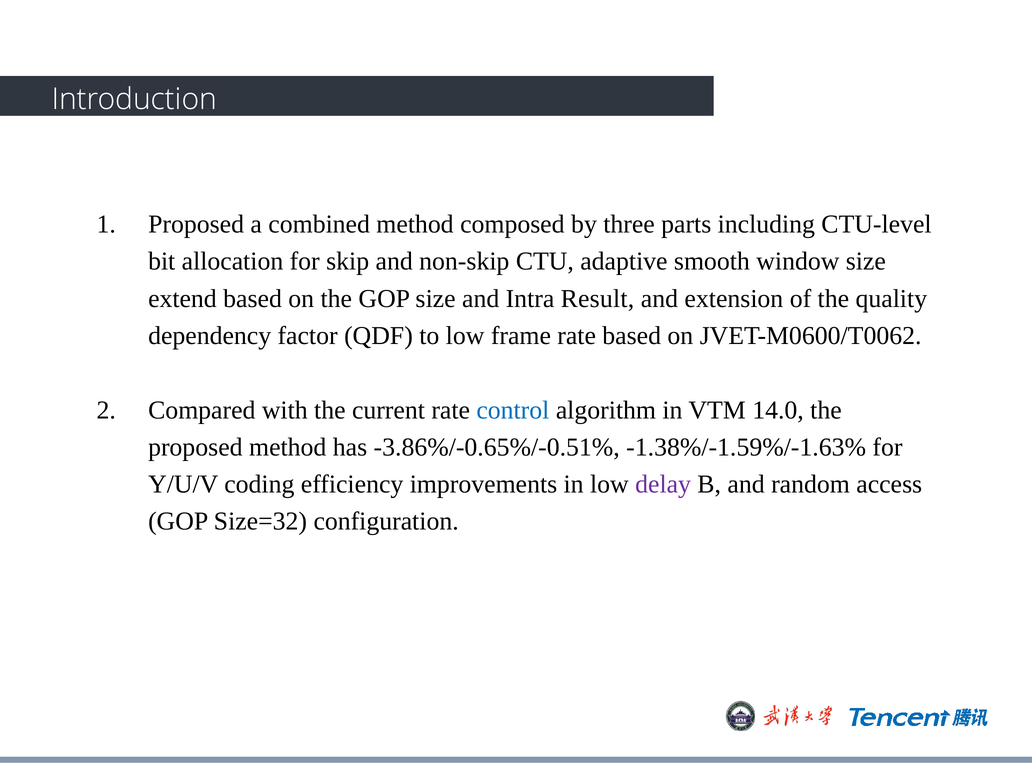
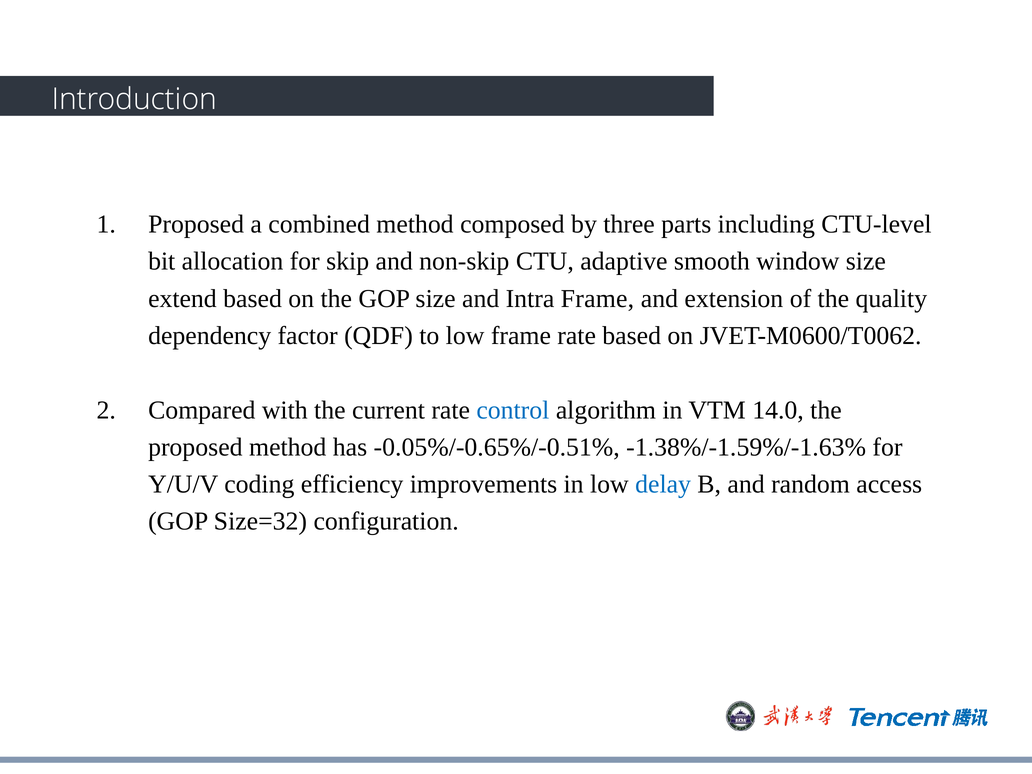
Intra Result: Result -> Frame (597, 299)
-3.86%/-0.65%/-0.51%: -3.86%/-0.65%/-0.51% -> -0.05%/-0.65%/-0.51% (497, 447)
delay colour: purple -> blue (663, 484)
